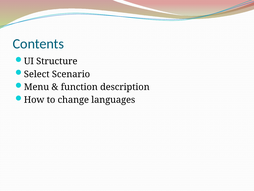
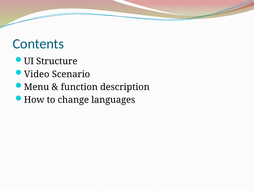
Select: Select -> Video (37, 74)
